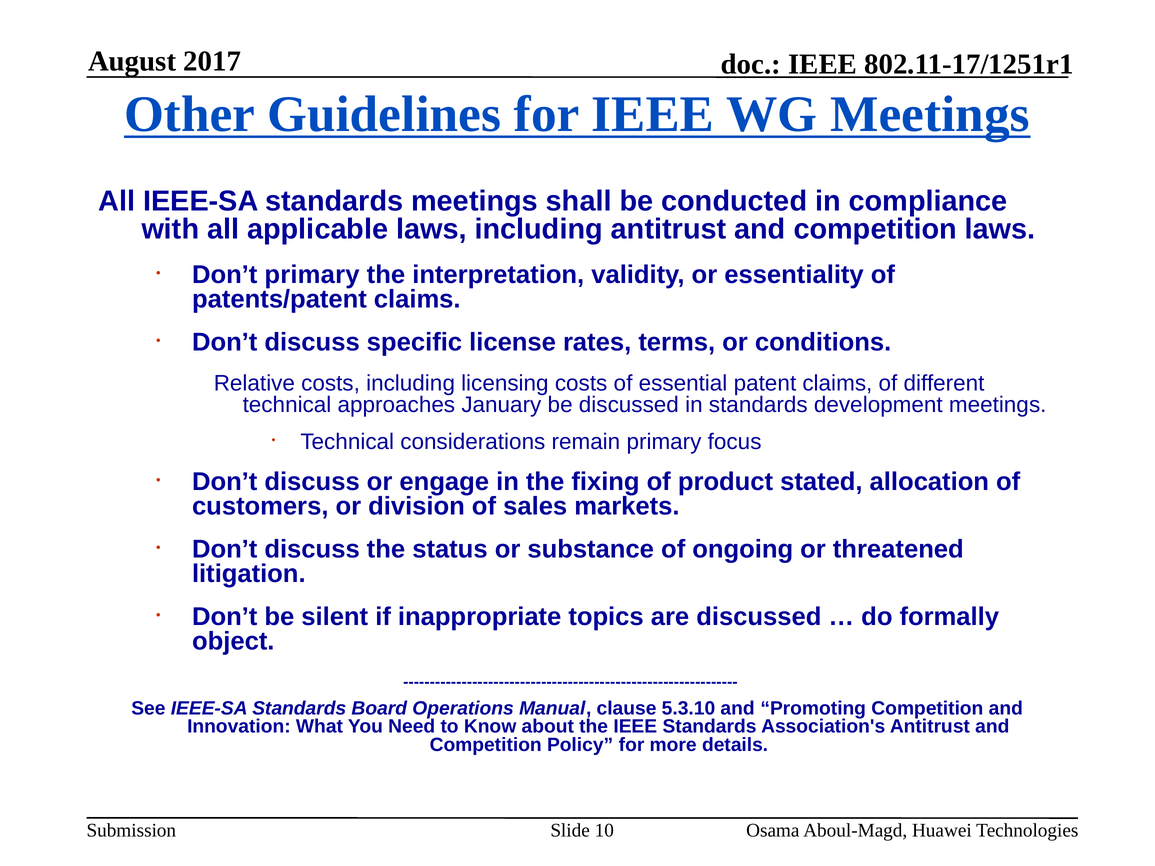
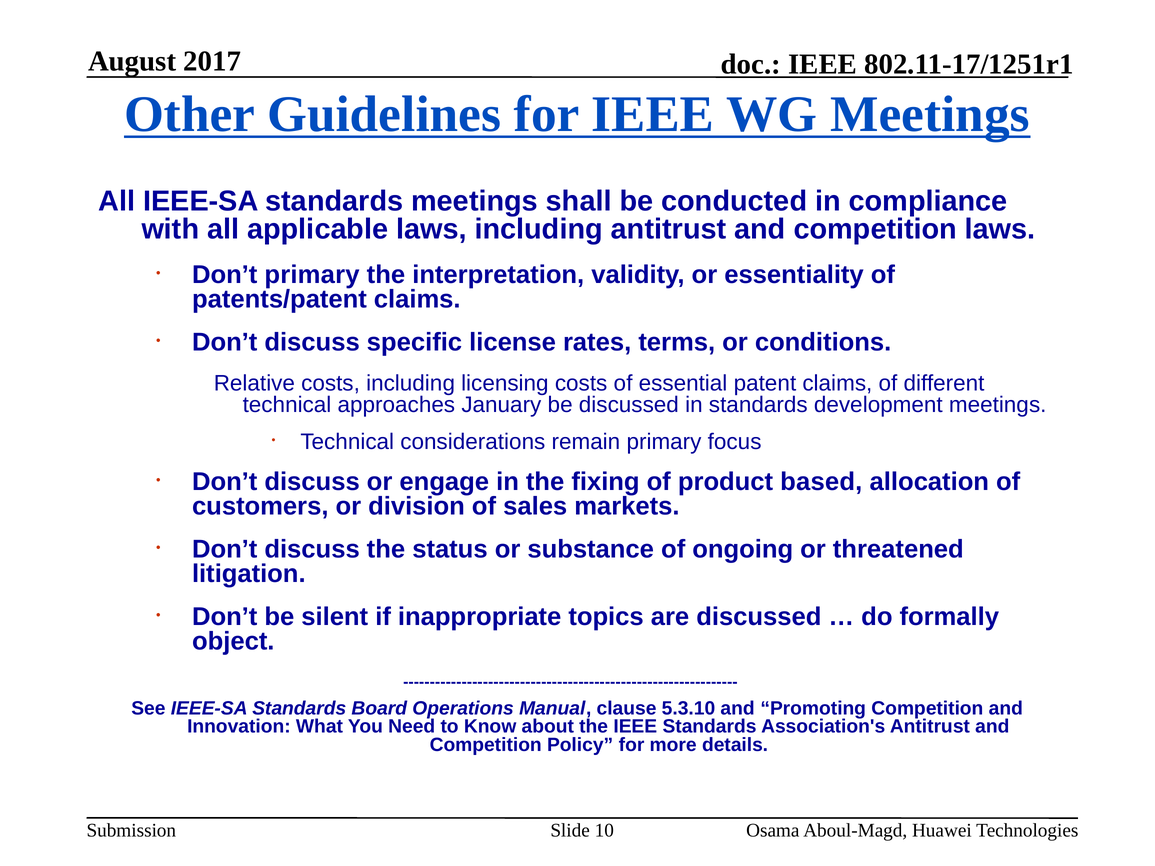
stated: stated -> based (821, 482)
